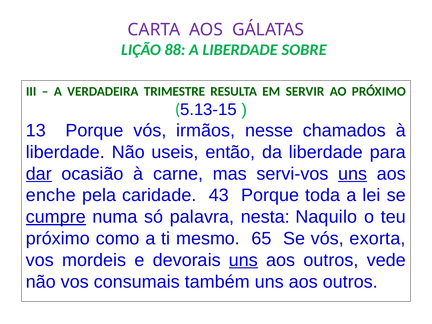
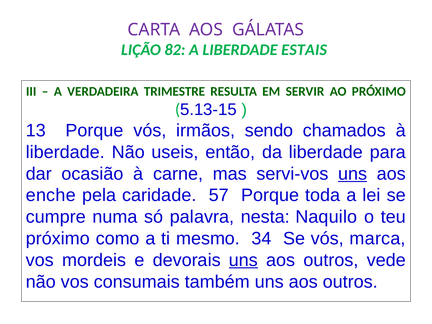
88: 88 -> 82 (175, 50)
SOBRE: SOBRE -> ESTAIS (304, 50)
nesse: nesse -> sendo (269, 131)
dar underline: present -> none (39, 174)
43: 43 -> 57 (219, 195)
cumpre underline: present -> none (56, 217)
65: 65 -> 34 (262, 239)
exorta: exorta -> marca (378, 239)
